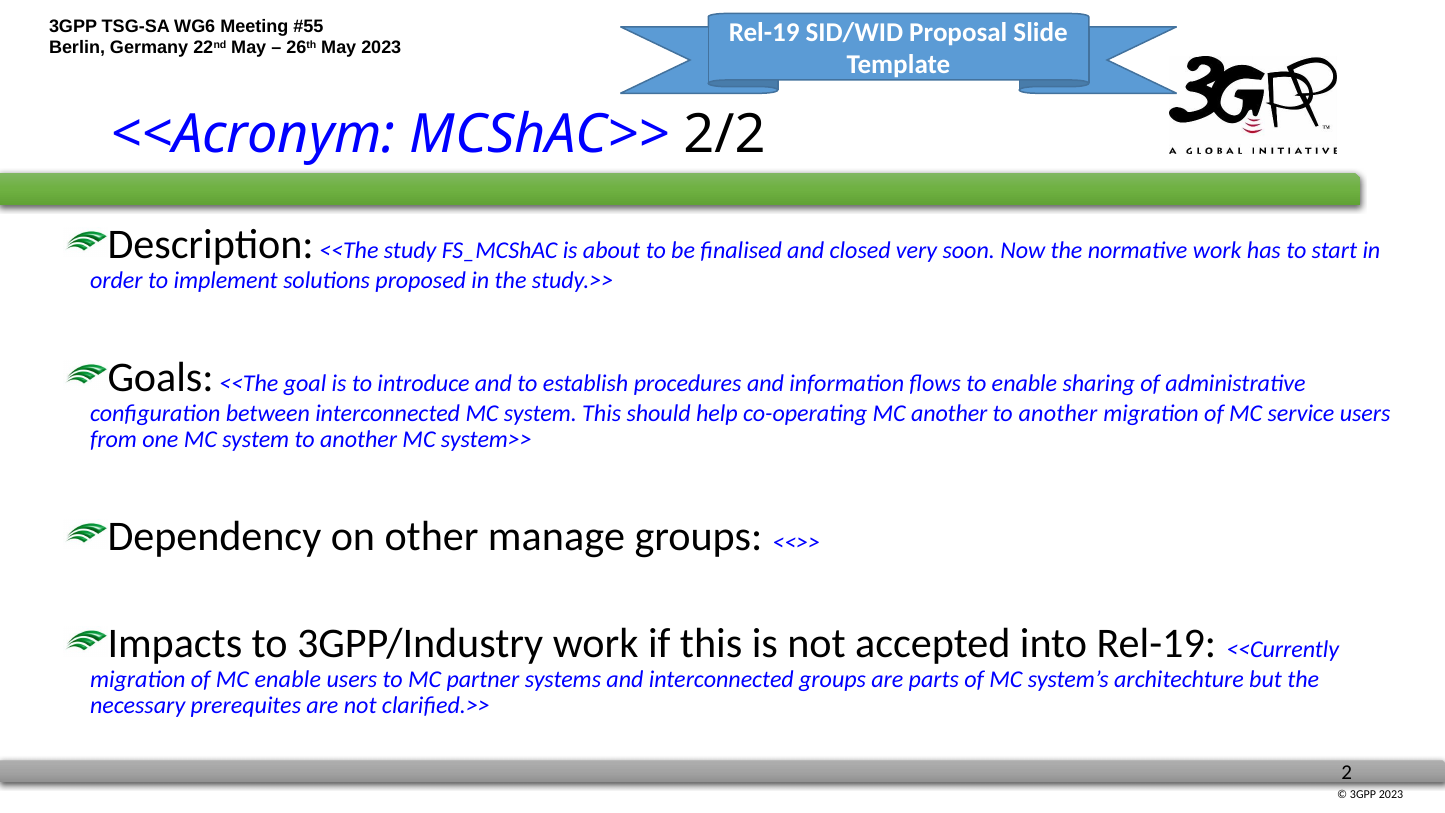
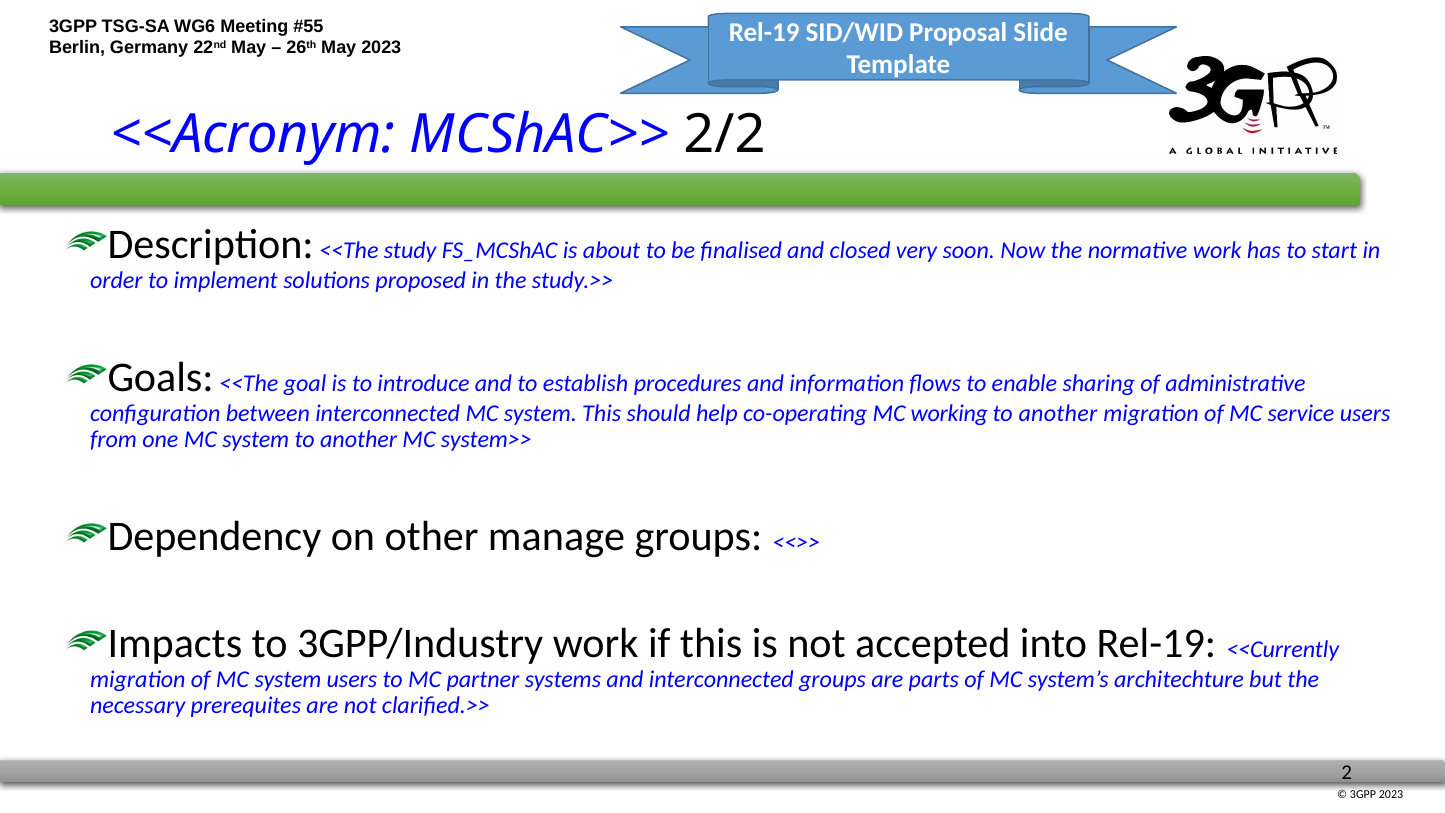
MC another: another -> working (949, 413)
of MC enable: enable -> system (288, 679)
